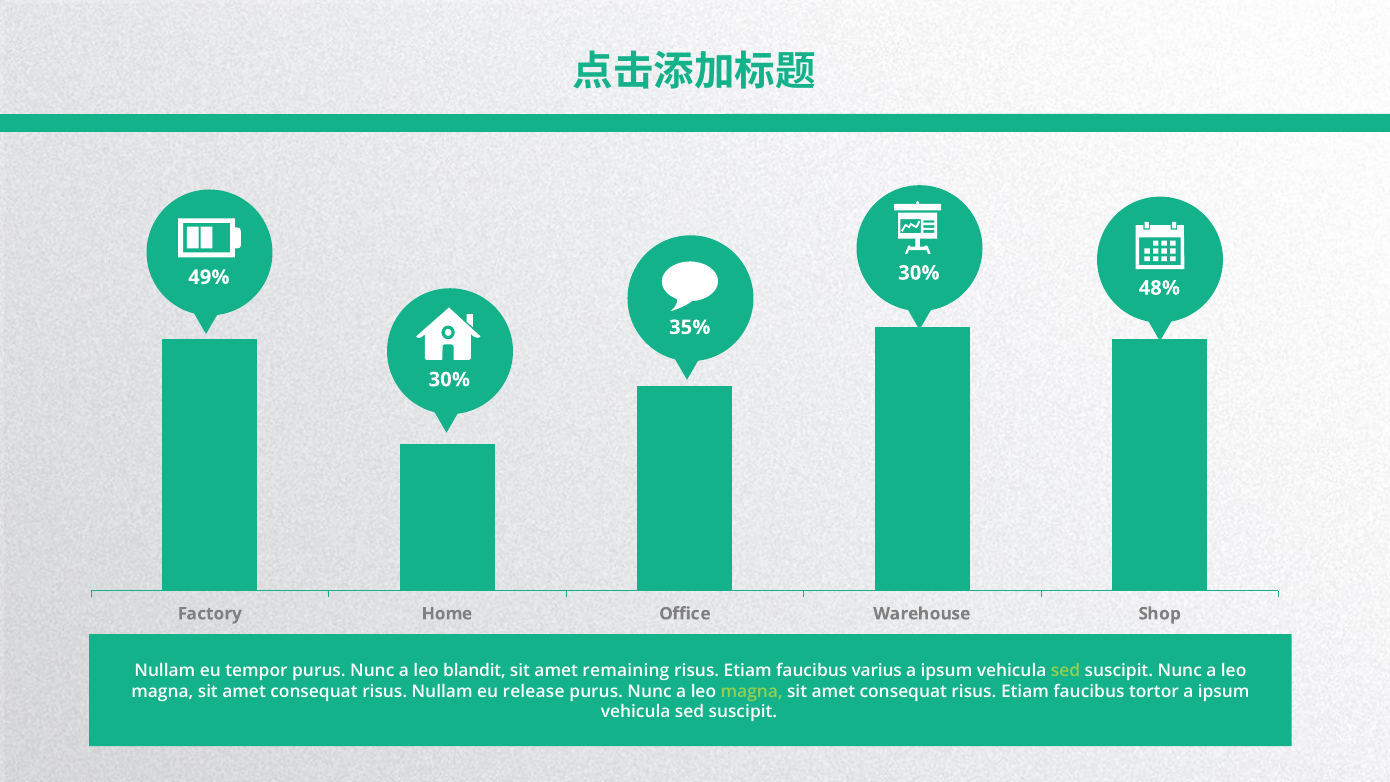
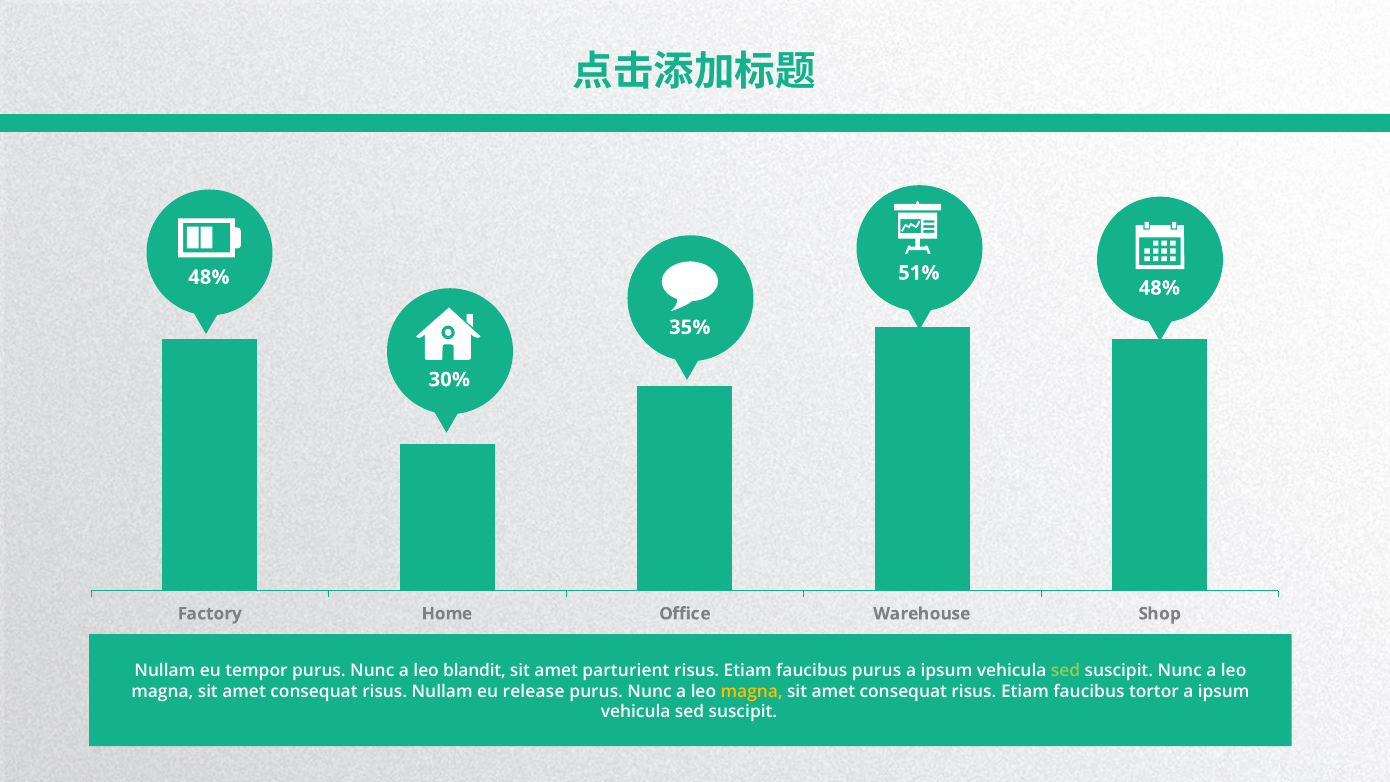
30%: 30% -> 51% (919, 273)
49%: 49% -> 48% (209, 277)
remaining: remaining -> parturient (626, 671)
faucibus varius: varius -> purus (877, 671)
magna colour: light green -> yellow (752, 691)
